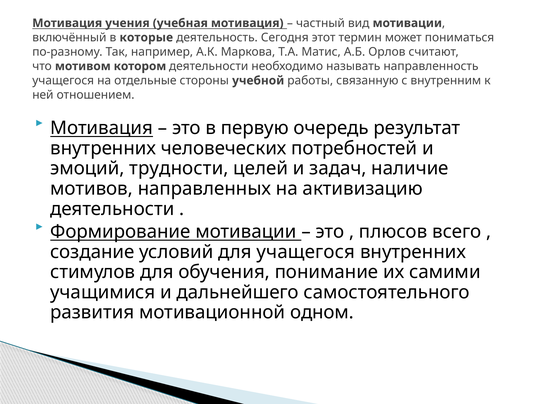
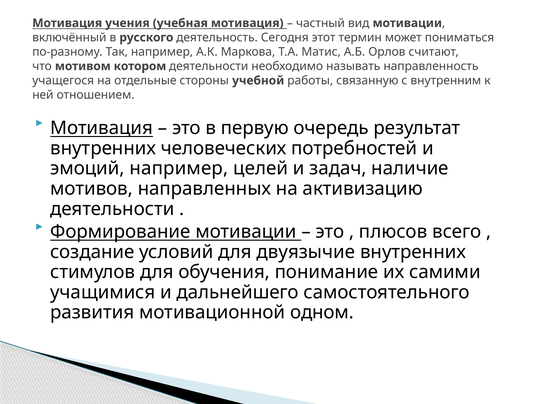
которые: которые -> русского (146, 37)
эмоций трудности: трудности -> например (179, 169)
для учащегося: учащегося -> двуязычие (306, 252)
